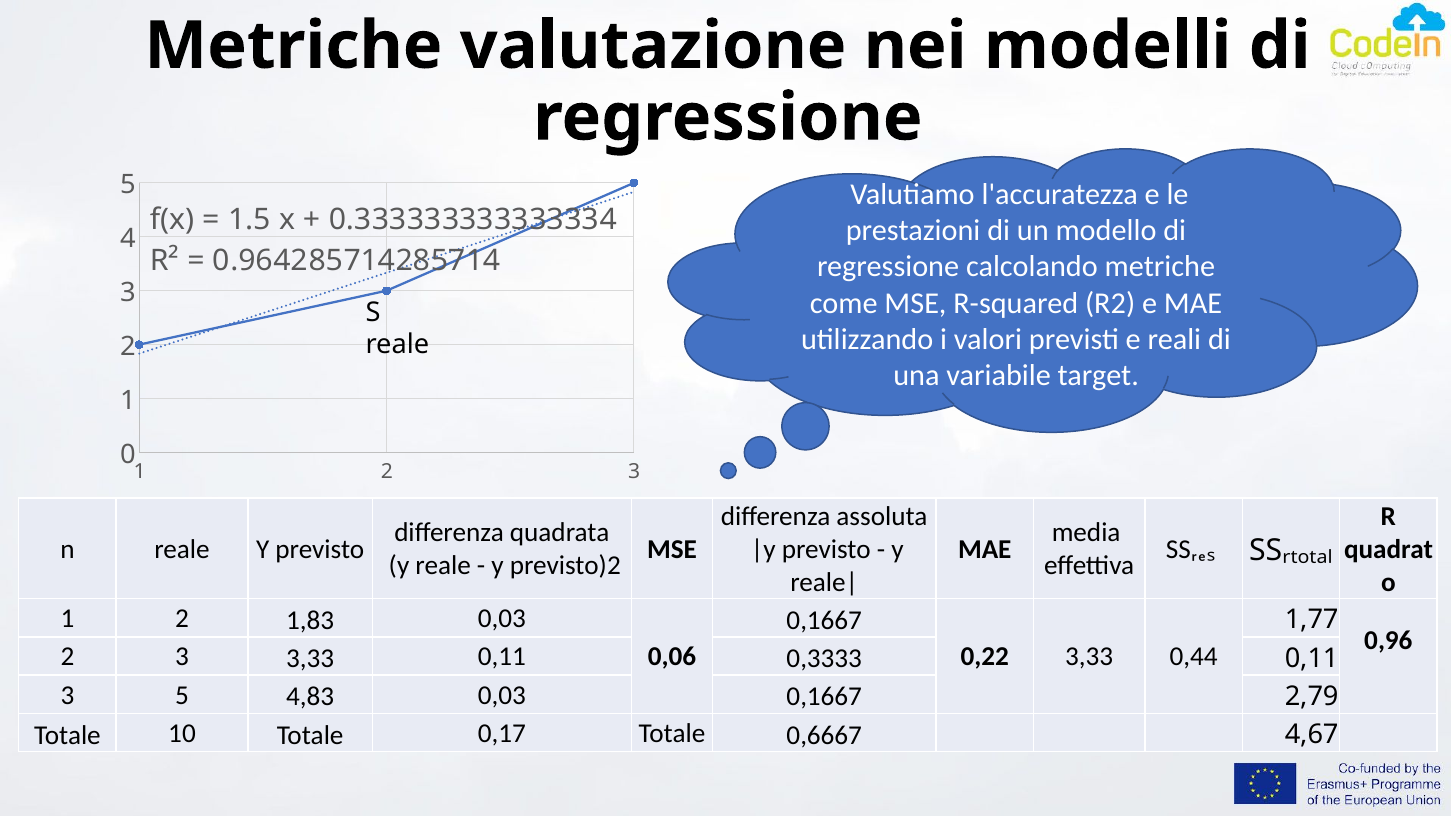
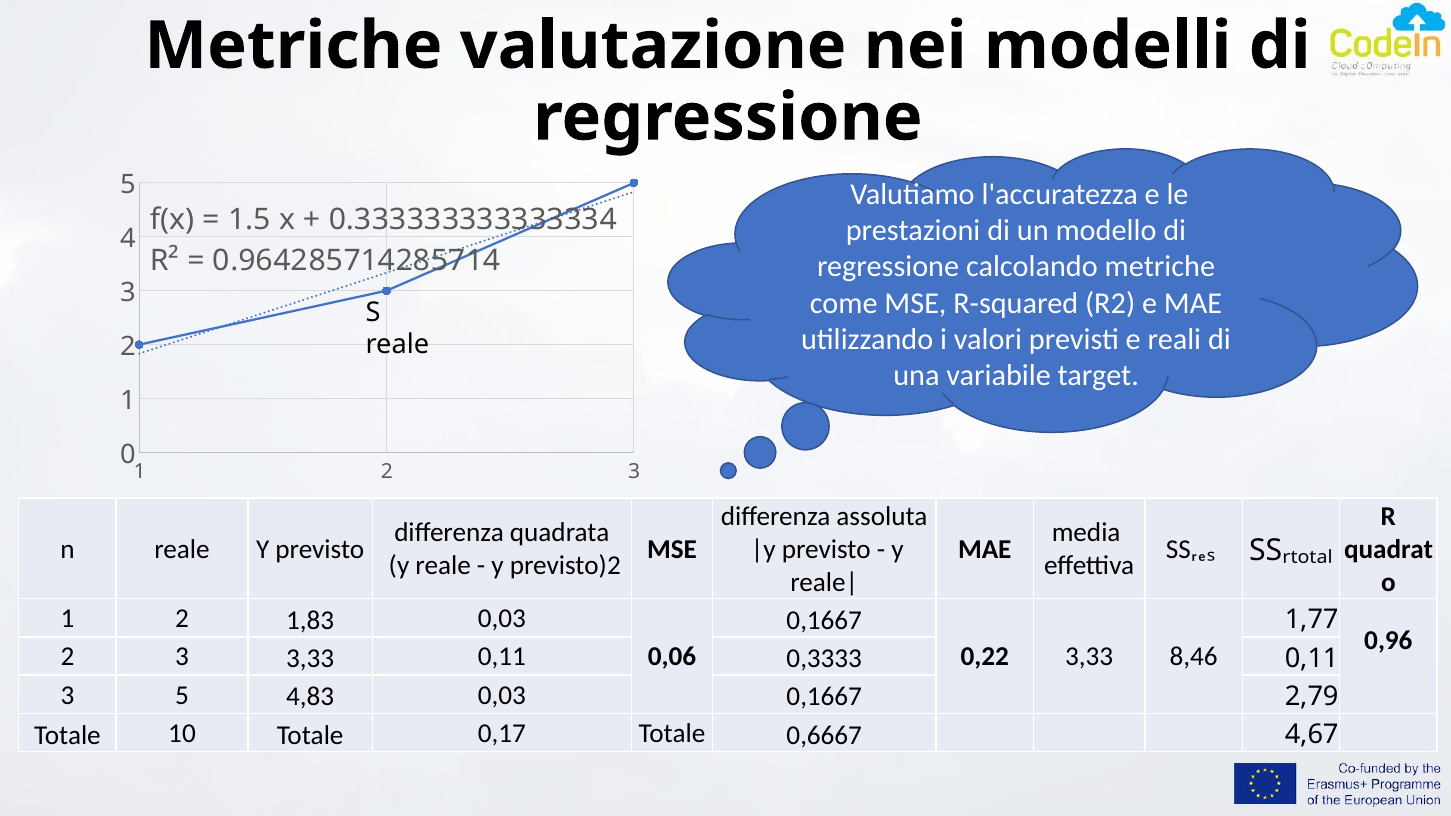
0,44: 0,44 -> 8,46 (1194, 657)
